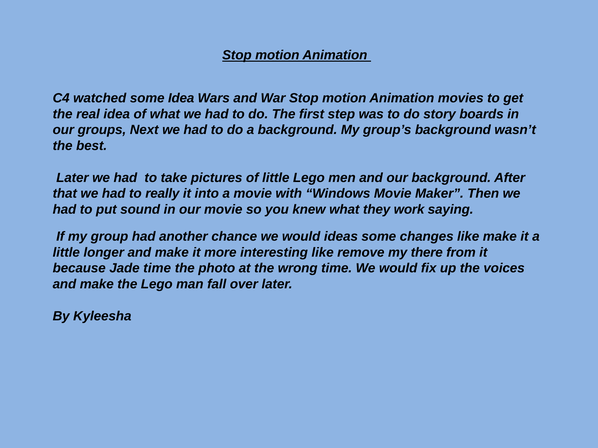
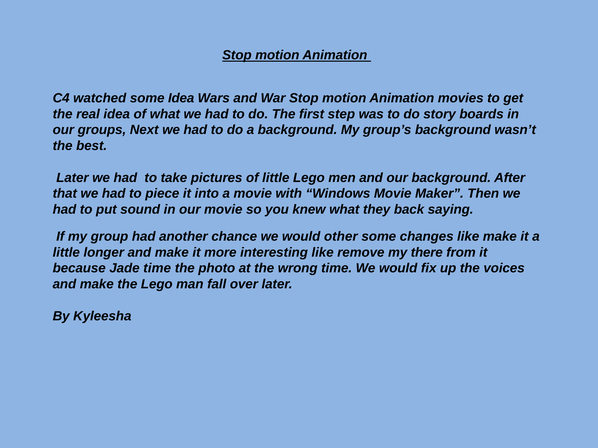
really: really -> piece (162, 194)
work: work -> back (409, 210)
ideas: ideas -> other (341, 237)
